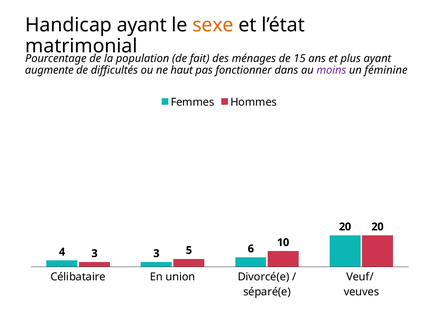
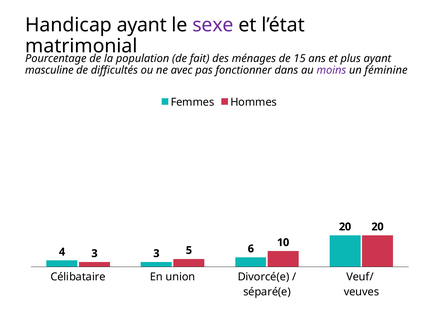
sexe colour: orange -> purple (213, 25)
augmente: augmente -> masculine (49, 70)
haut: haut -> avec (182, 70)
